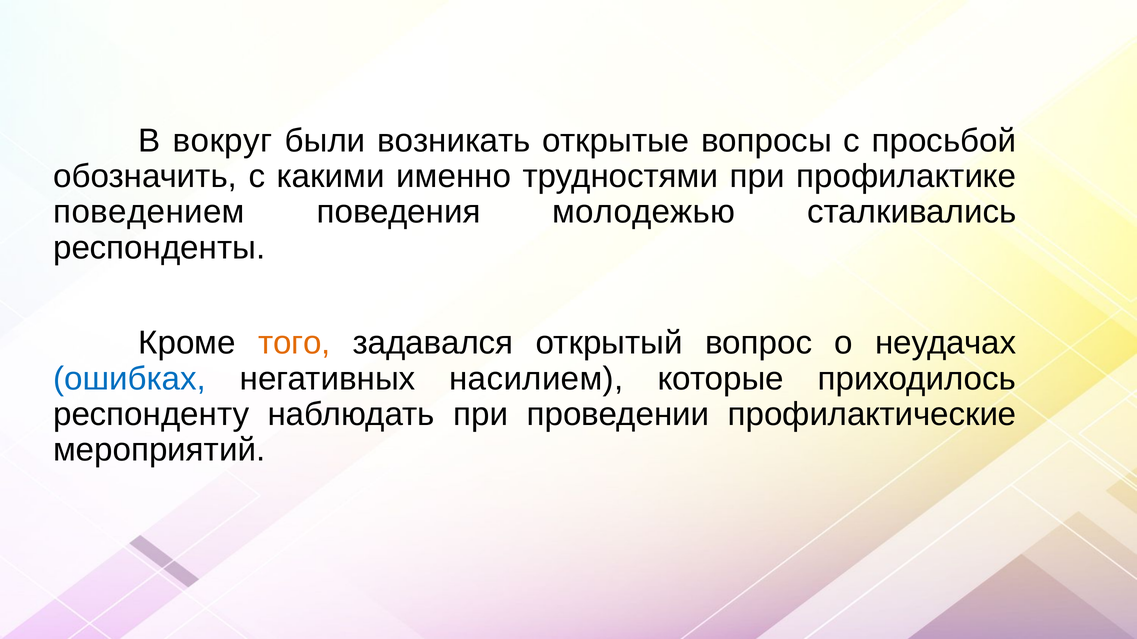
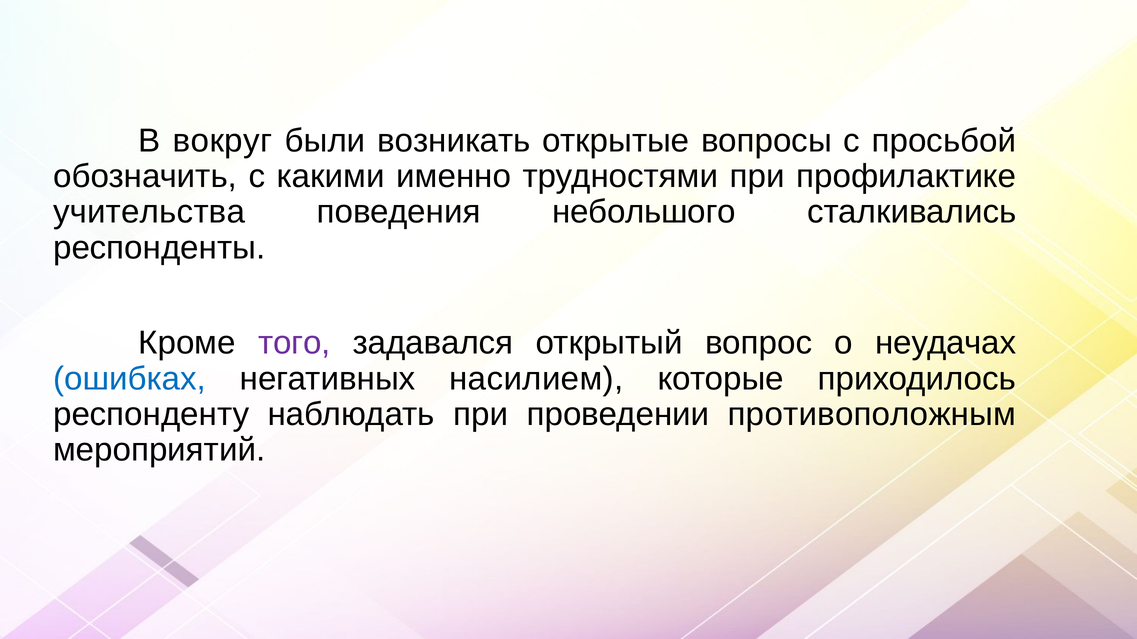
поведением: поведением -> учительства (149, 212)
молодежью: молодежью -> небольшого (644, 212)
того colour: orange -> purple (294, 343)
профилактические: профилактические -> противоположным (872, 415)
